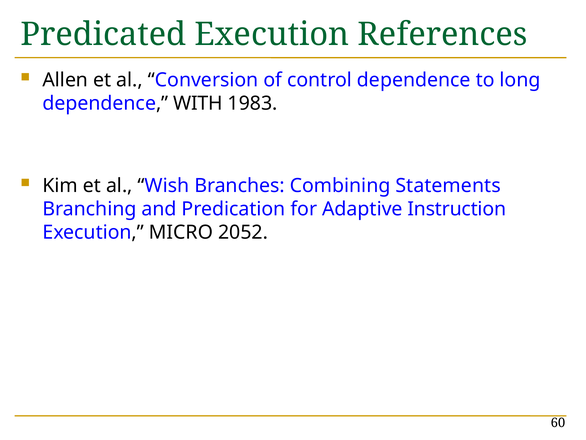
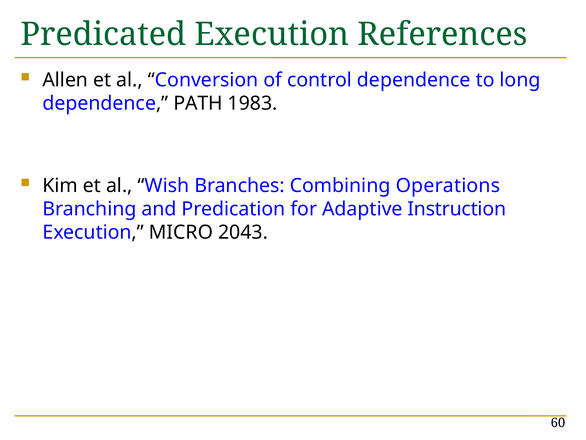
WITH: WITH -> PATH (198, 103)
Statements: Statements -> Operations (448, 185)
2052: 2052 -> 2043 (243, 232)
